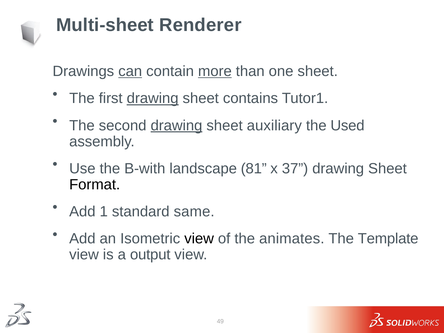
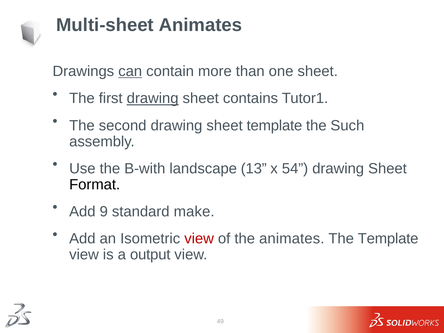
Multi-sheet Renderer: Renderer -> Animates (201, 25)
more underline: present -> none (215, 71)
drawing underline: present -> none (176, 125)
sheet auxiliary: auxiliary -> template (274, 125)
Used: Used -> Such (347, 125)
81: 81 -> 13 (254, 169)
37: 37 -> 54 (295, 169)
1: 1 -> 9 (104, 212)
same: same -> make (194, 212)
view colour: black -> red (199, 239)
